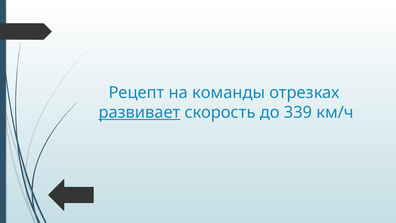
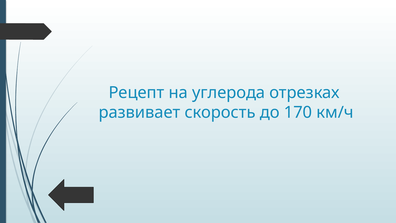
команды: команды -> углерода (229, 93)
развивает underline: present -> none (139, 112)
339: 339 -> 170 (298, 112)
